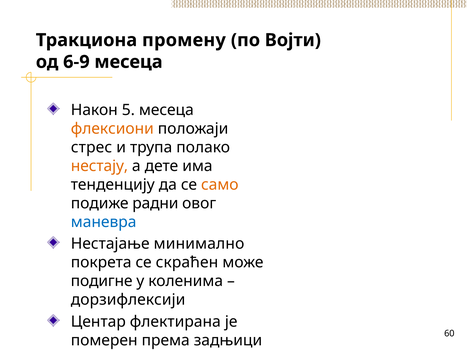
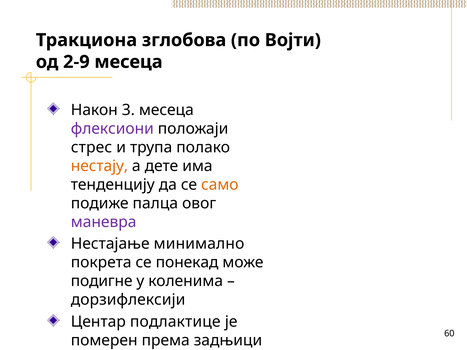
промену: промену -> зглобова (184, 40)
6-9: 6-9 -> 2-9 (76, 62)
5: 5 -> 3 (128, 110)
флексиони colour: orange -> purple (112, 129)
радни: радни -> палца (155, 203)
маневра colour: blue -> purple (104, 222)
скраћен: скраћен -> понекад (187, 263)
флектирана: флектирана -> подлактице (175, 322)
